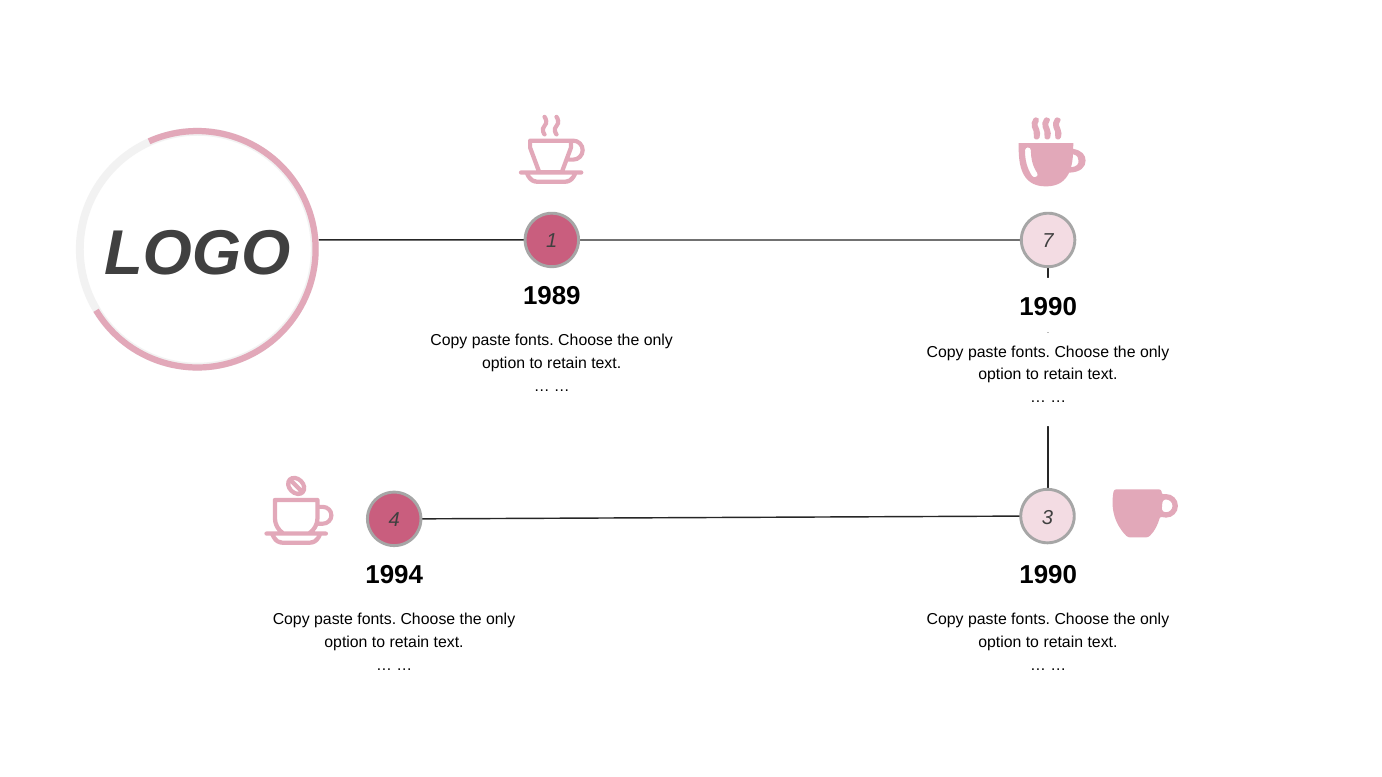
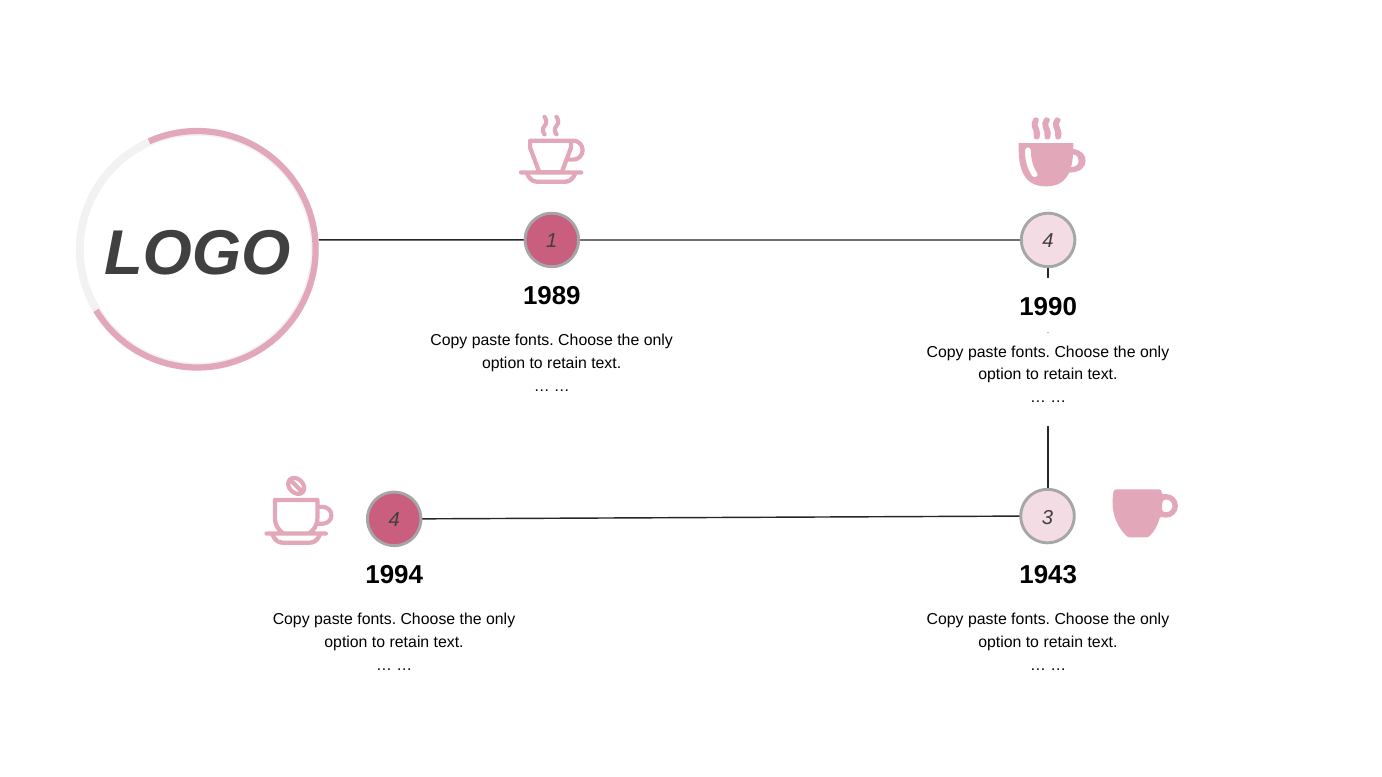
1 7: 7 -> 4 (1048, 241)
1990: 1990 -> 1943 (1048, 575)
